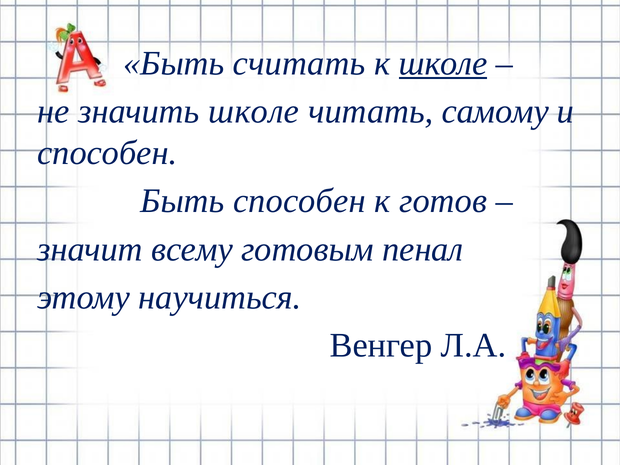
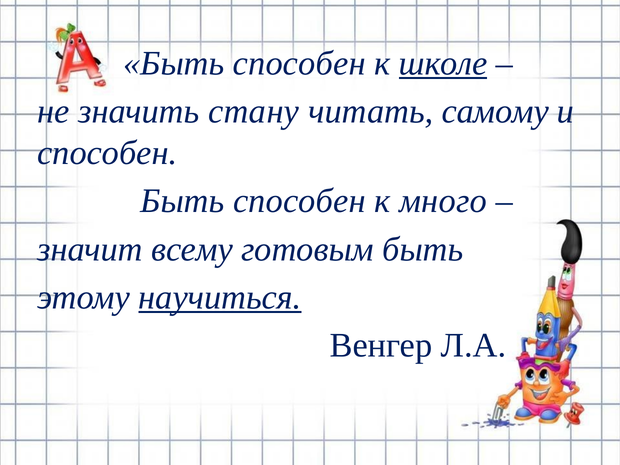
считать: считать -> способен (299, 63)
значить школе: школе -> стану (254, 112)
готов: готов -> много (443, 201)
готовым пенал: пенал -> быть (423, 249)
научиться underline: none -> present (220, 297)
